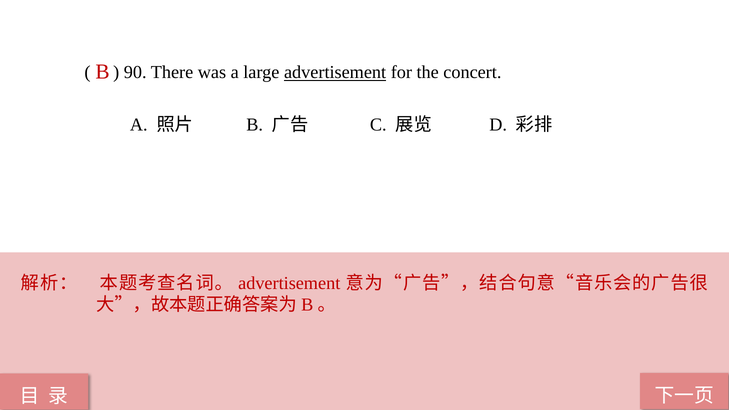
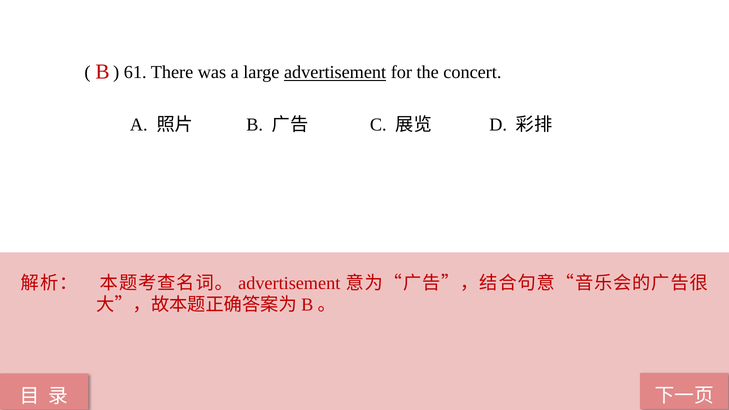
90: 90 -> 61 (135, 72)
